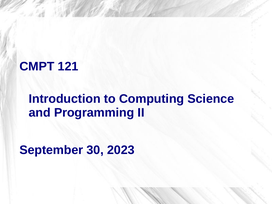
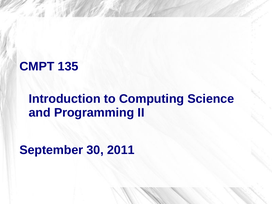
121: 121 -> 135 (68, 66)
2023: 2023 -> 2011 (121, 150)
